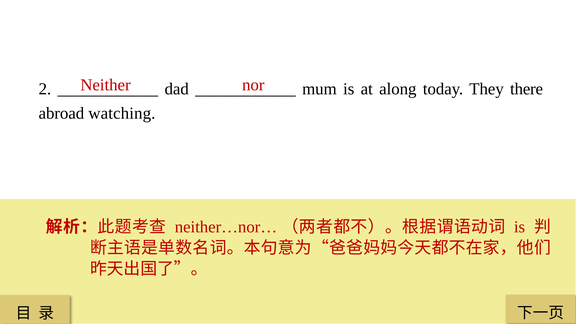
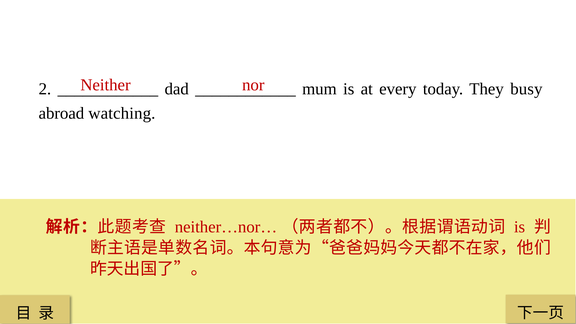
along: along -> every (398, 89)
there: there -> busy (526, 89)
